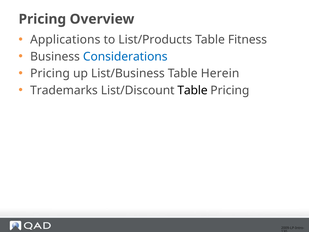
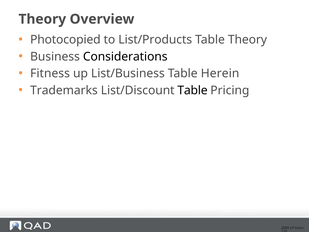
Pricing: Pricing -> Theory (42, 19)
Applications: Applications -> Photocopied (65, 40)
Table Fitness: Fitness -> Theory (247, 40)
Considerations colour: blue -> black (125, 57)
Pricing: Pricing -> Fitness (50, 73)
